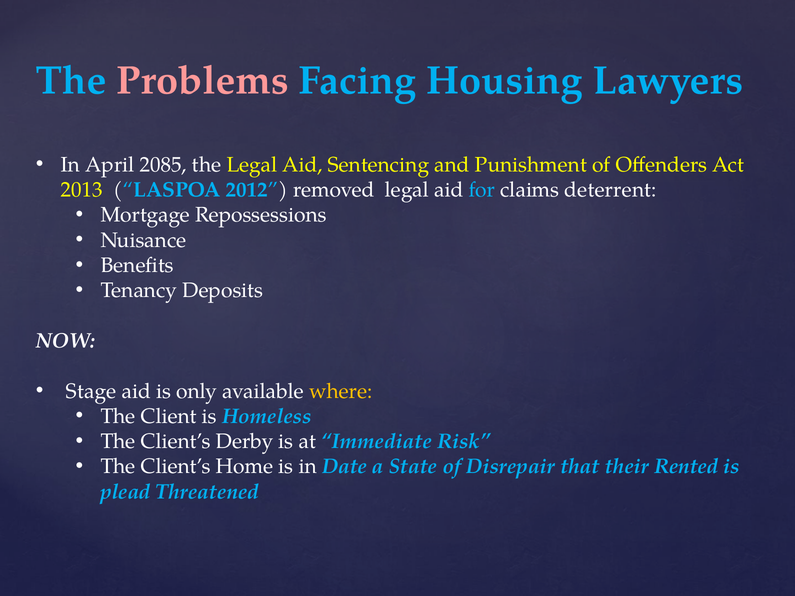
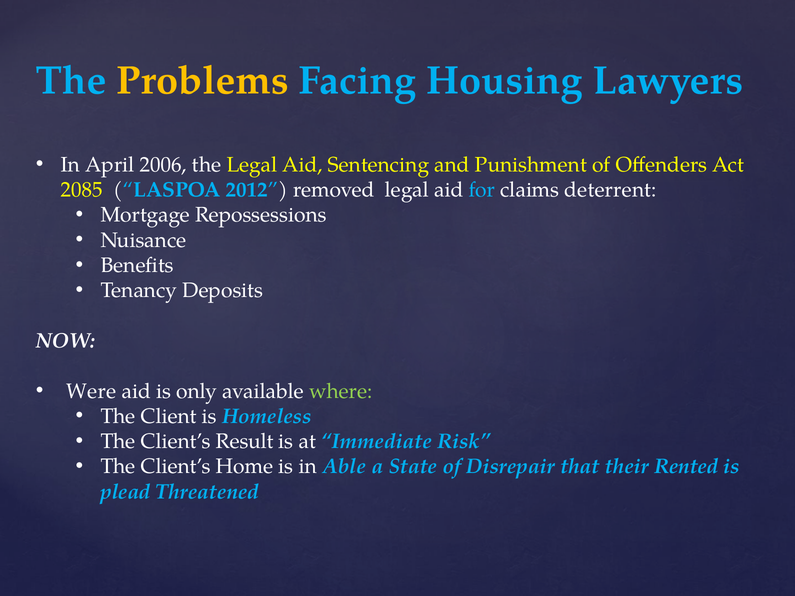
Problems colour: pink -> yellow (203, 81)
2085: 2085 -> 2006 (163, 165)
2013: 2013 -> 2085 (82, 190)
Stage: Stage -> Were (91, 391)
where colour: yellow -> light green (341, 391)
Derby: Derby -> Result (245, 442)
Date: Date -> Able (344, 467)
